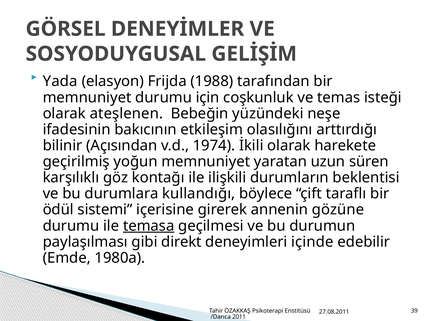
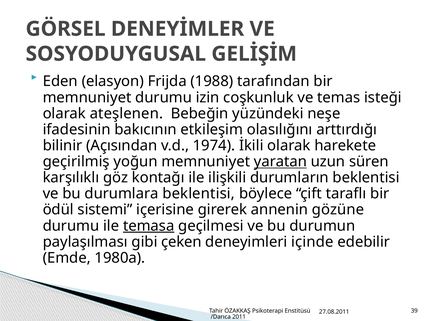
Yada: Yada -> Eden (60, 81)
için: için -> izin (208, 97)
yaratan underline: none -> present (280, 162)
durumlara kullandığı: kullandığı -> beklentisi (199, 194)
direkt: direkt -> çeken (181, 242)
